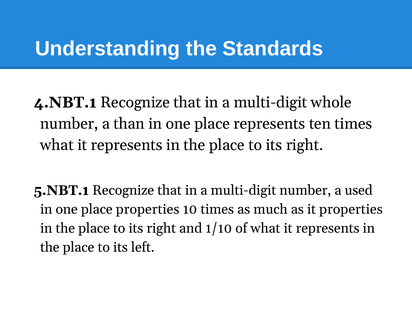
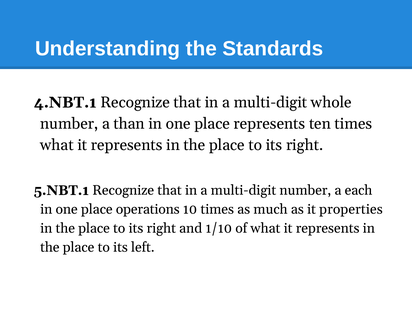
used: used -> each (359, 190)
place properties: properties -> operations (148, 209)
